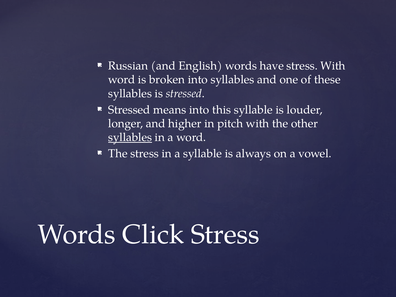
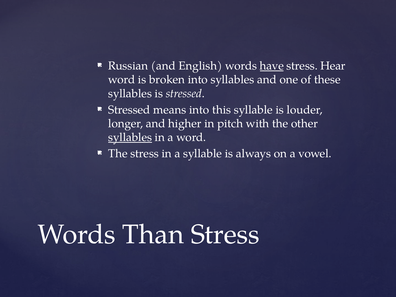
have underline: none -> present (272, 66)
stress With: With -> Hear (333, 66)
Click: Click -> Than (153, 235)
